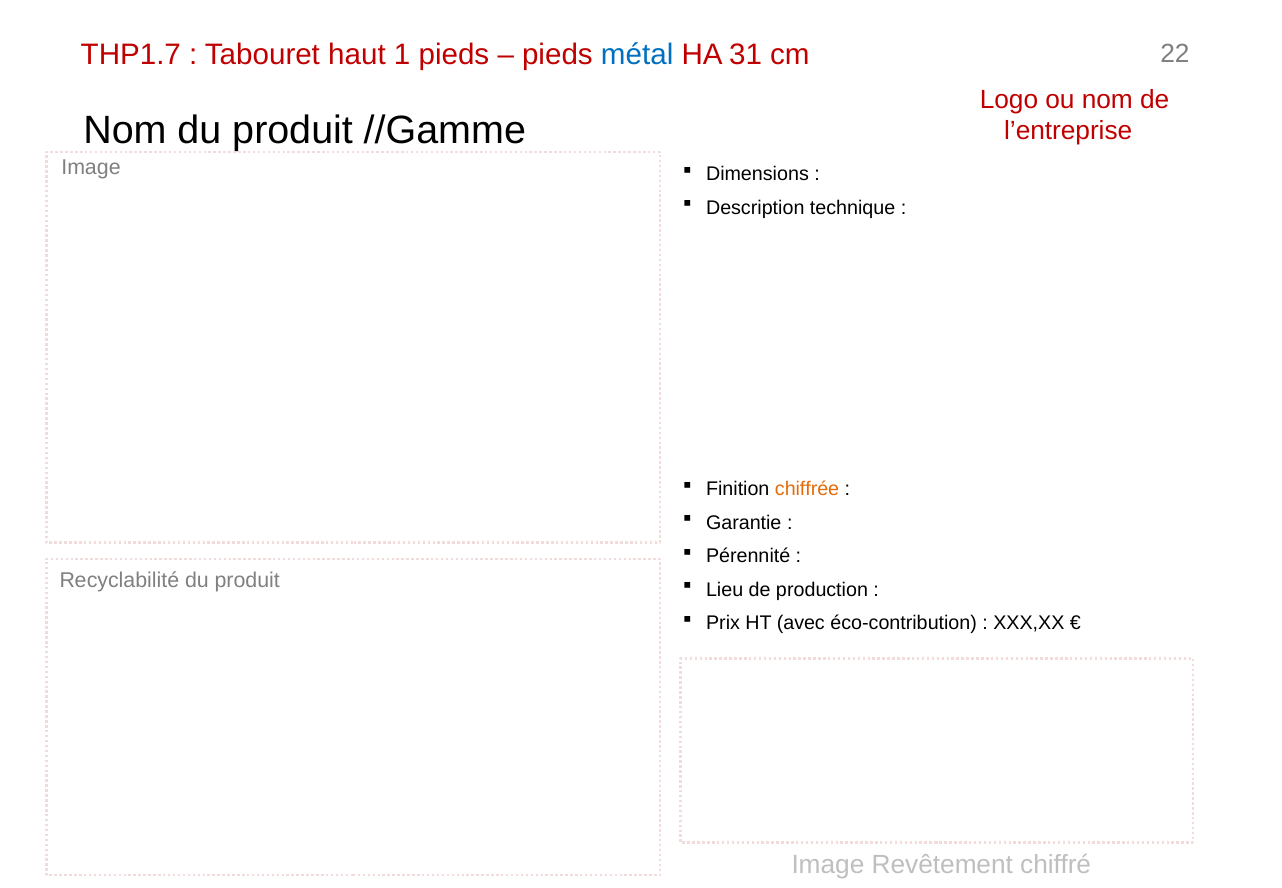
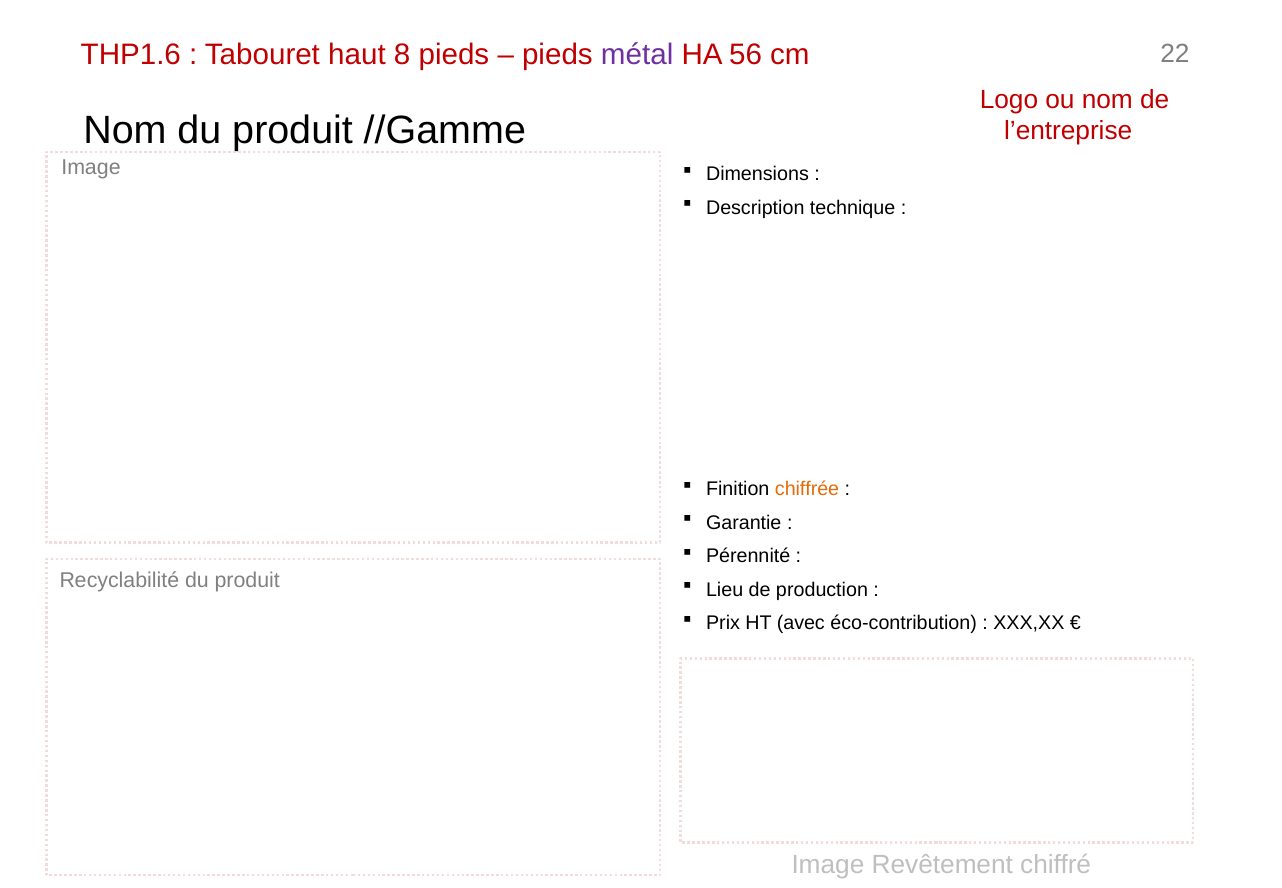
THP1.7: THP1.7 -> THP1.6 (131, 54)
1: 1 -> 8 (402, 54)
métal colour: blue -> purple (637, 54)
31: 31 -> 56 (746, 54)
